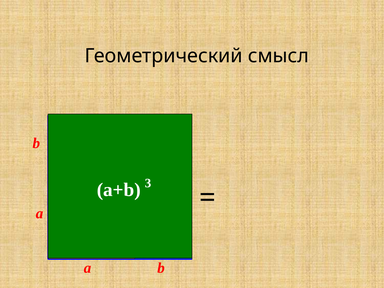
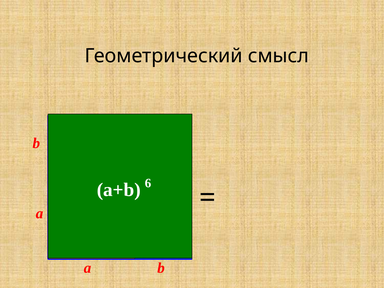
3: 3 -> 6 (148, 183)
